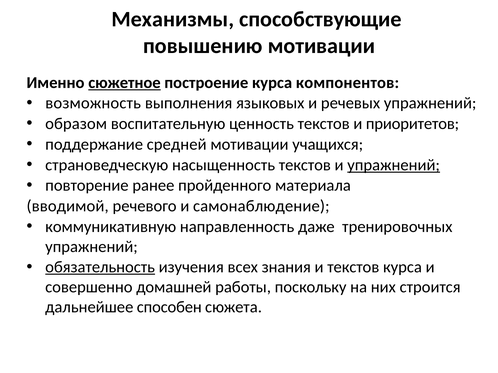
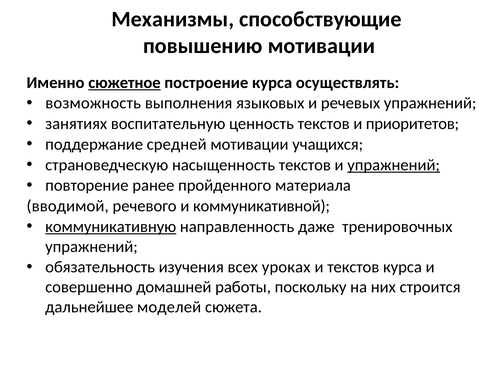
компонентов: компонентов -> осуществлять (348, 83)
образом: образом -> занятиях (76, 124)
самонаблюдение: самонаблюдение -> коммуникативной (261, 206)
коммуникативную underline: none -> present (111, 227)
обязательность underline: present -> none (100, 267)
знания: знания -> уроках (286, 267)
способен: способен -> моделей (169, 307)
